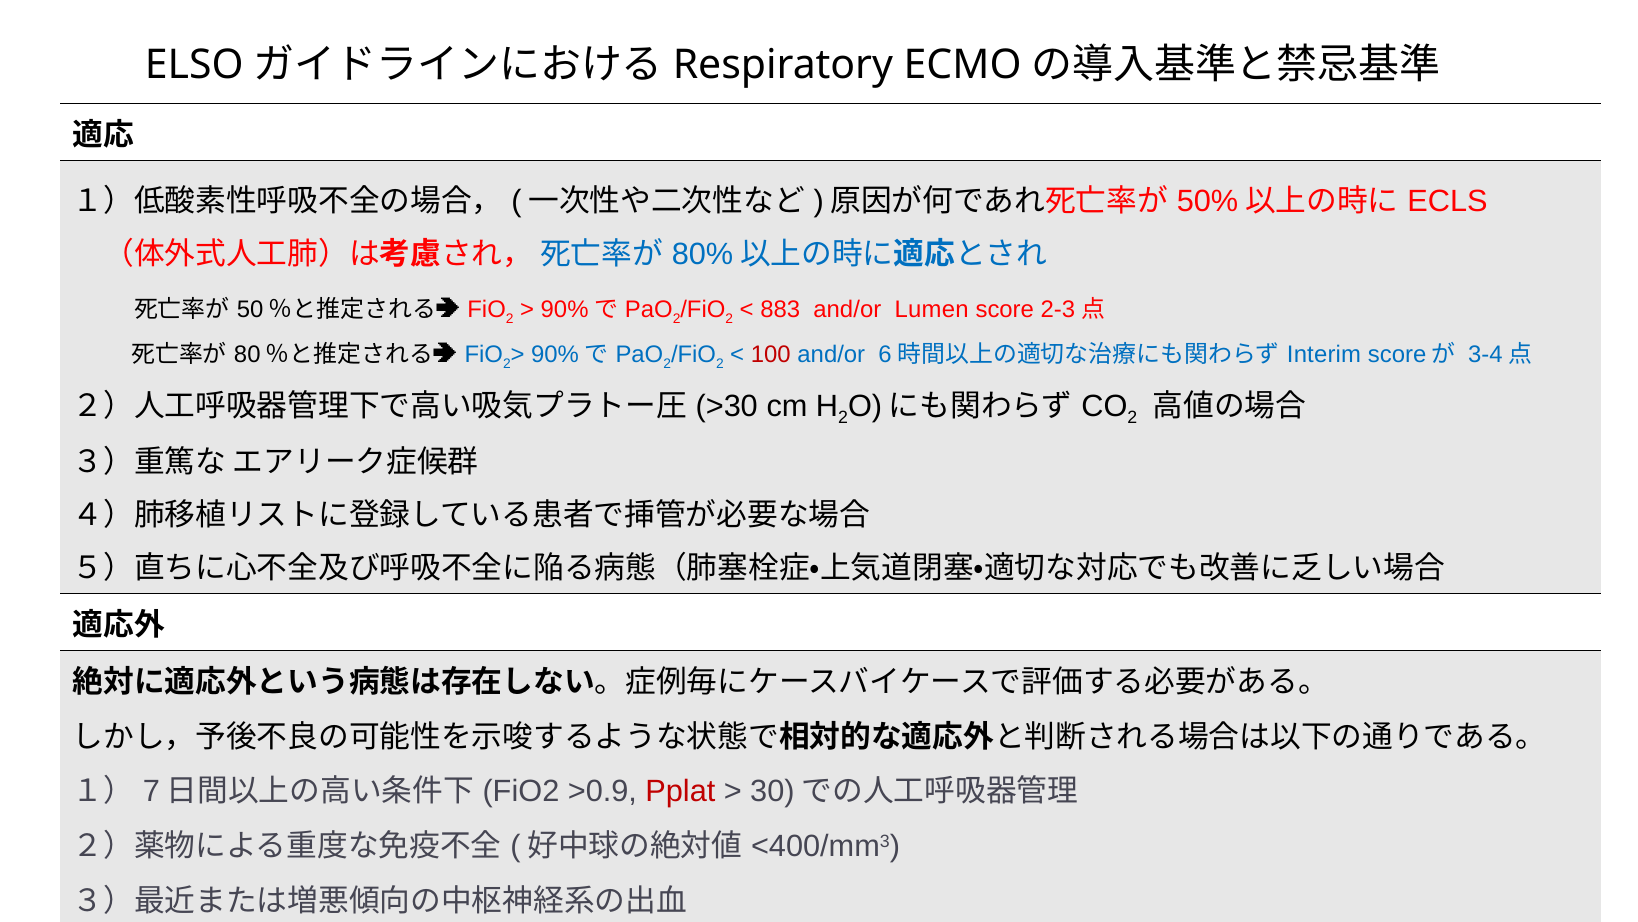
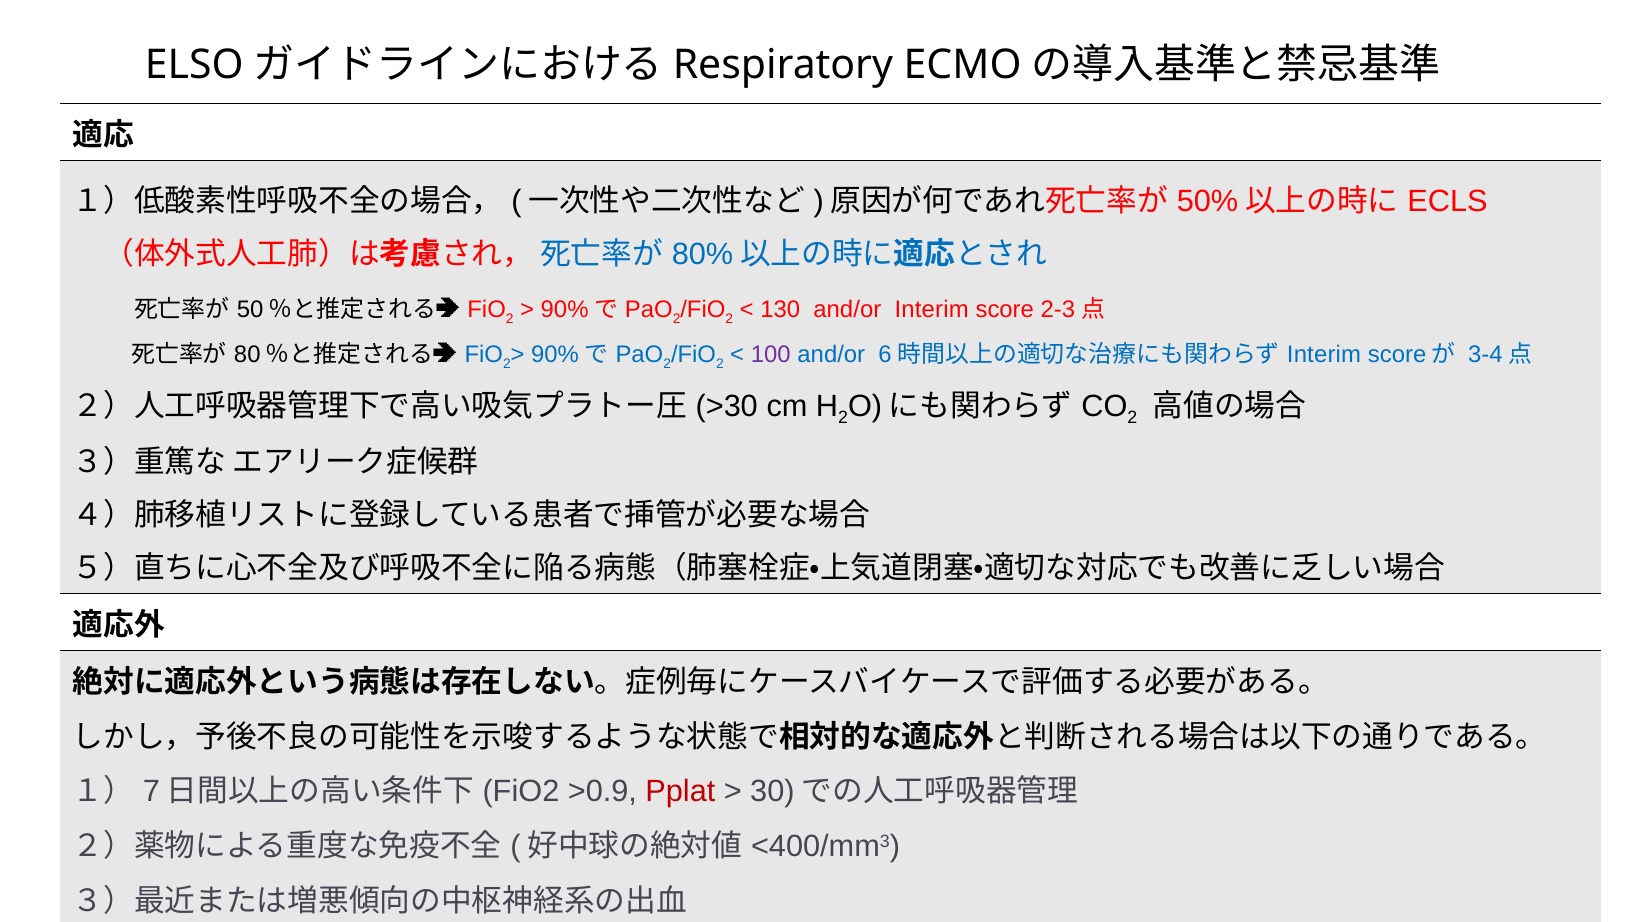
883: 883 -> 130 (780, 310)
and/or Lumen: Lumen -> Interim (932, 310)
100 colour: red -> purple (771, 354)
